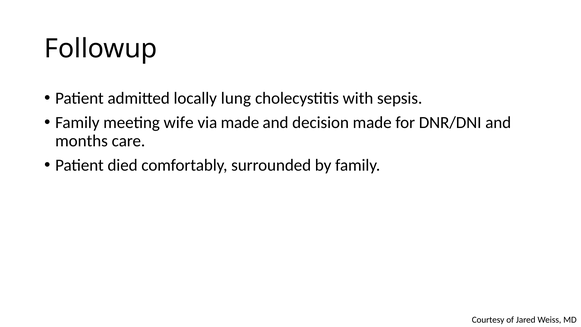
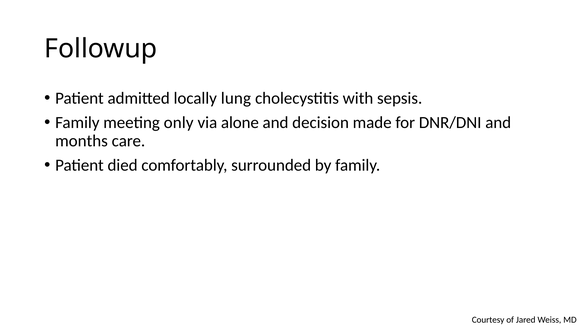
wife: wife -> only (179, 123)
via made: made -> alone (240, 123)
